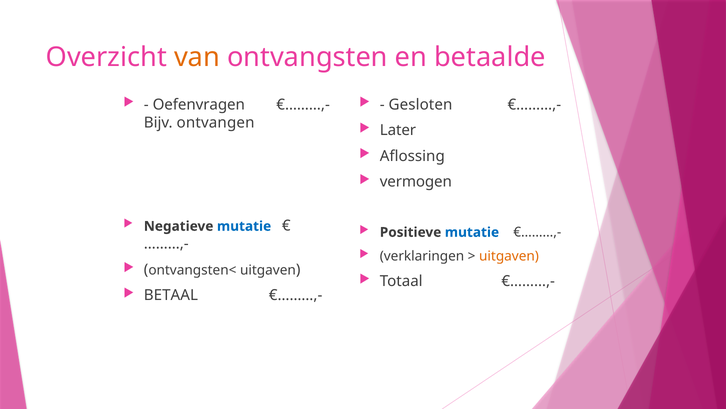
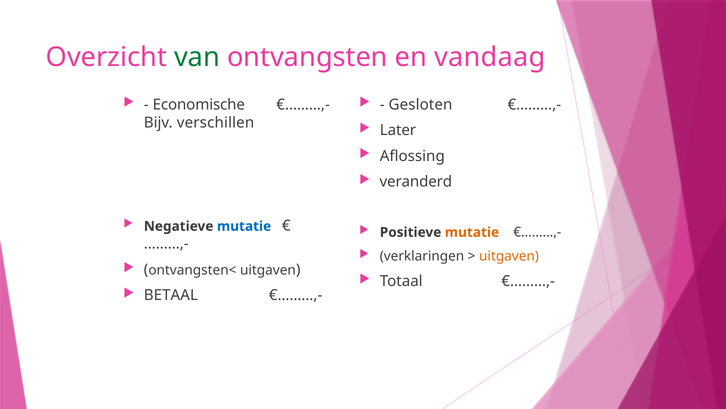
van colour: orange -> green (197, 57)
betaalde: betaalde -> vandaag (490, 57)
Oefenvragen: Oefenvragen -> Economische (199, 104)
ontvangen: ontvangen -> verschillen (216, 123)
vermogen: vermogen -> veranderd (416, 182)
mutatie colour: blue -> orange (472, 232)
